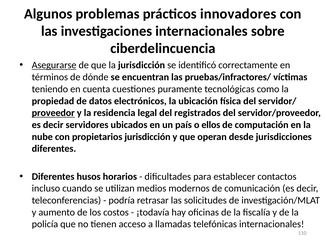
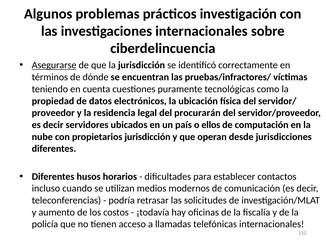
innovadores: innovadores -> investigación (238, 14)
proveedor underline: present -> none (53, 113)
registrados: registrados -> procurarán (197, 113)
